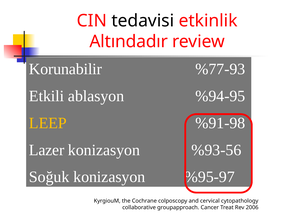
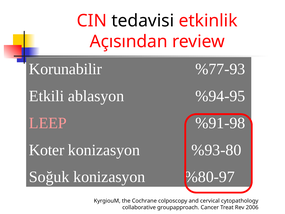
Altındadır: Altındadır -> Açısından (129, 42)
LEEP colour: yellow -> pink (48, 123)
Lazer: Lazer -> Koter (47, 150)
%93-56: %93-56 -> %93-80 (216, 150)
%95-97: %95-97 -> %80-97 (210, 177)
